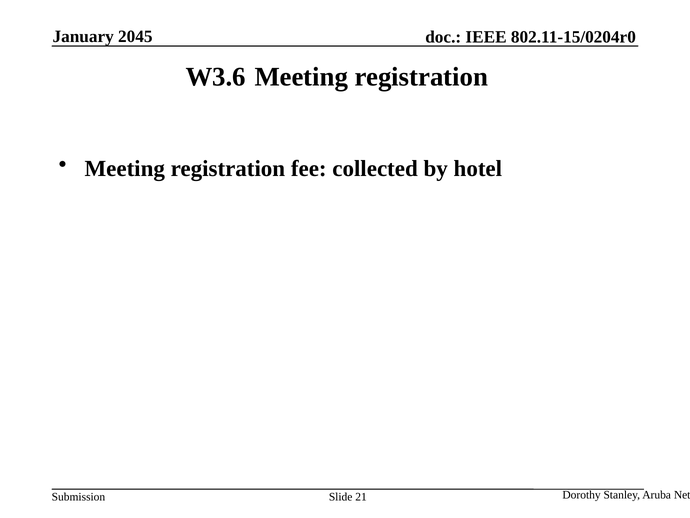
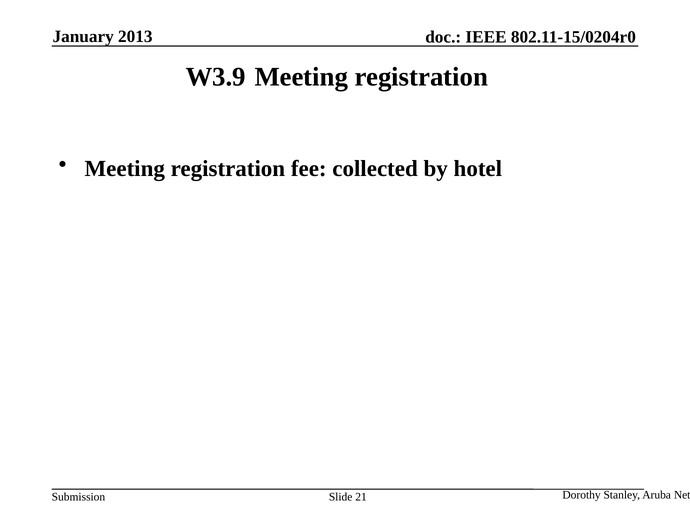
2045: 2045 -> 2013 (135, 37)
W3.6: W3.6 -> W3.9 (216, 77)
